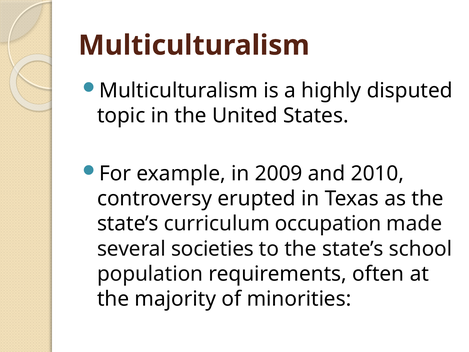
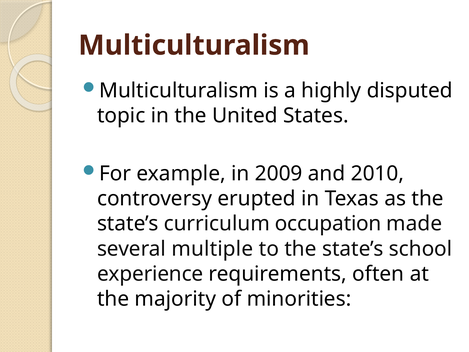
societies: societies -> multiple (212, 249)
population: population -> experience (150, 274)
